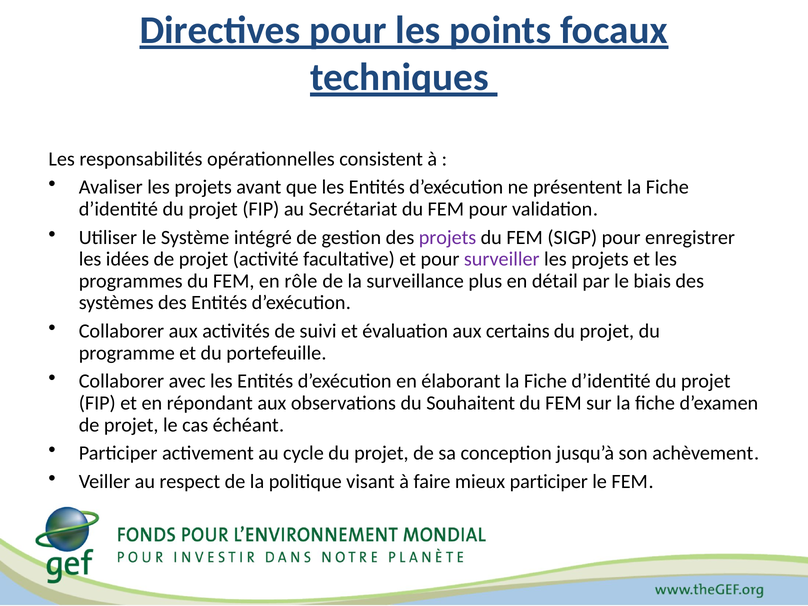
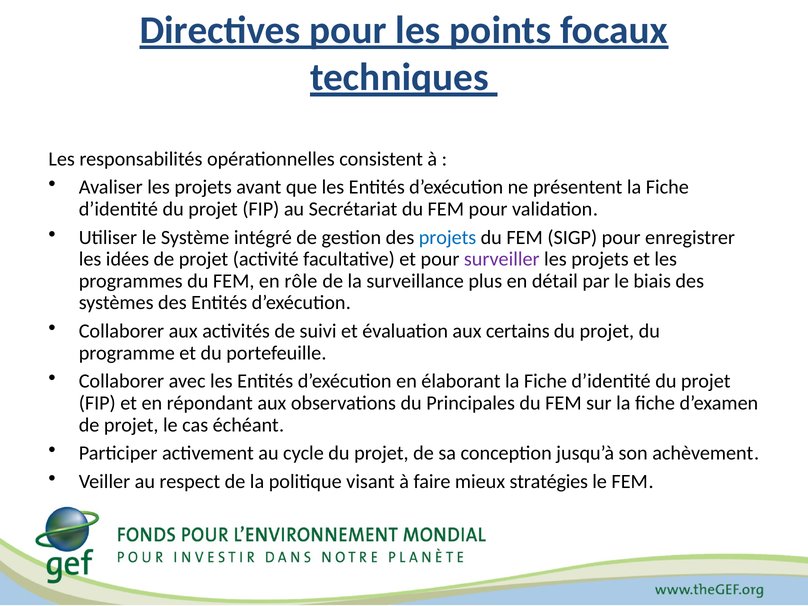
projets colour: purple -> blue (448, 237)
Souhaitent: Souhaitent -> Principales (471, 403)
mieux participer: participer -> stratégies (549, 481)
